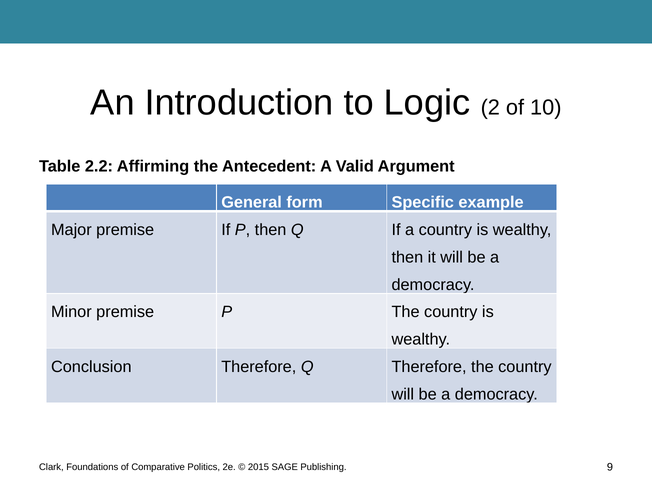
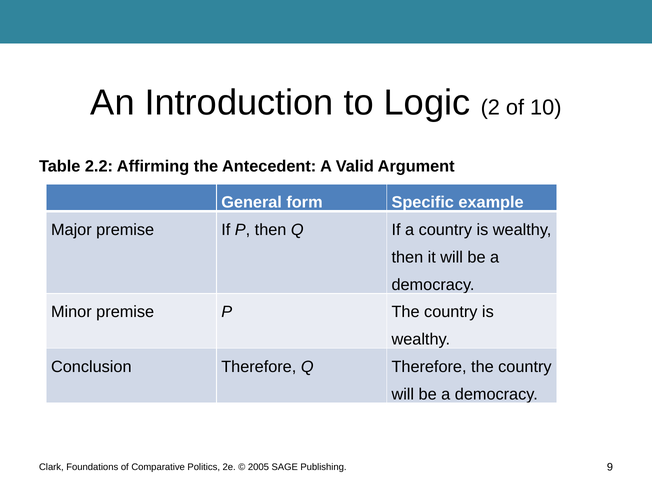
2015: 2015 -> 2005 (258, 467)
